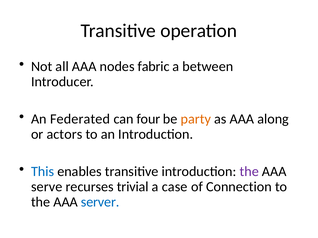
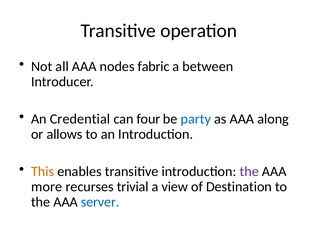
Federated: Federated -> Credential (80, 119)
party colour: orange -> blue (196, 119)
actors: actors -> allows (65, 135)
This colour: blue -> orange (43, 172)
serve: serve -> more (47, 187)
case: case -> view (175, 187)
Connection: Connection -> Destination (239, 187)
